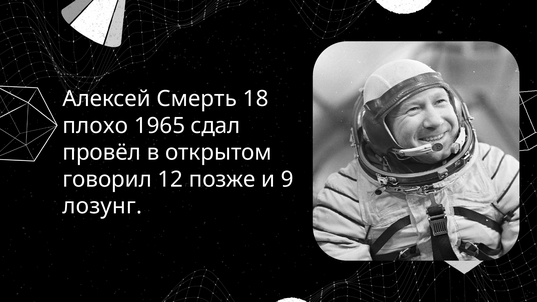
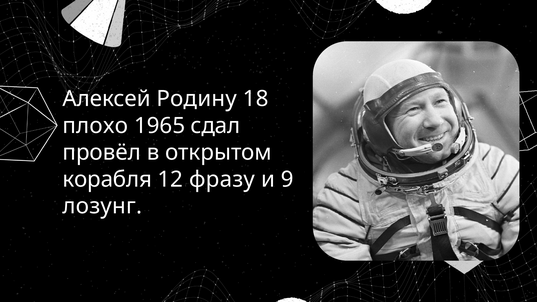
Смерть: Смерть -> Родину (197, 99)
говорил: говорил -> корабля (107, 179)
позже: позже -> фразу (222, 179)
